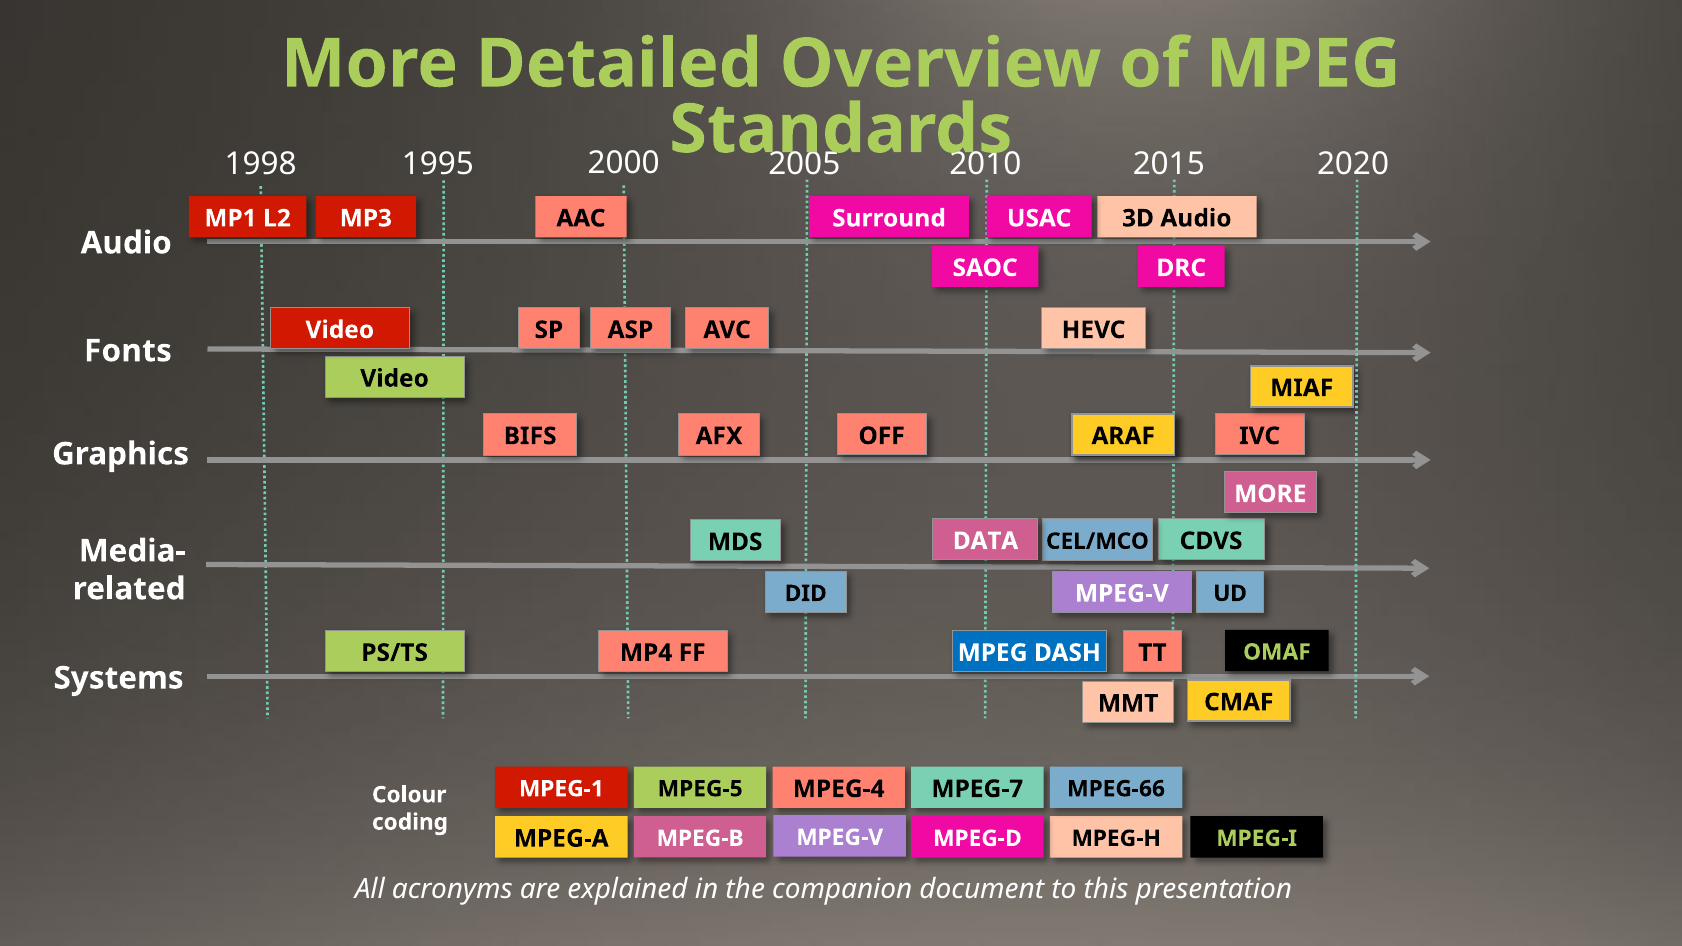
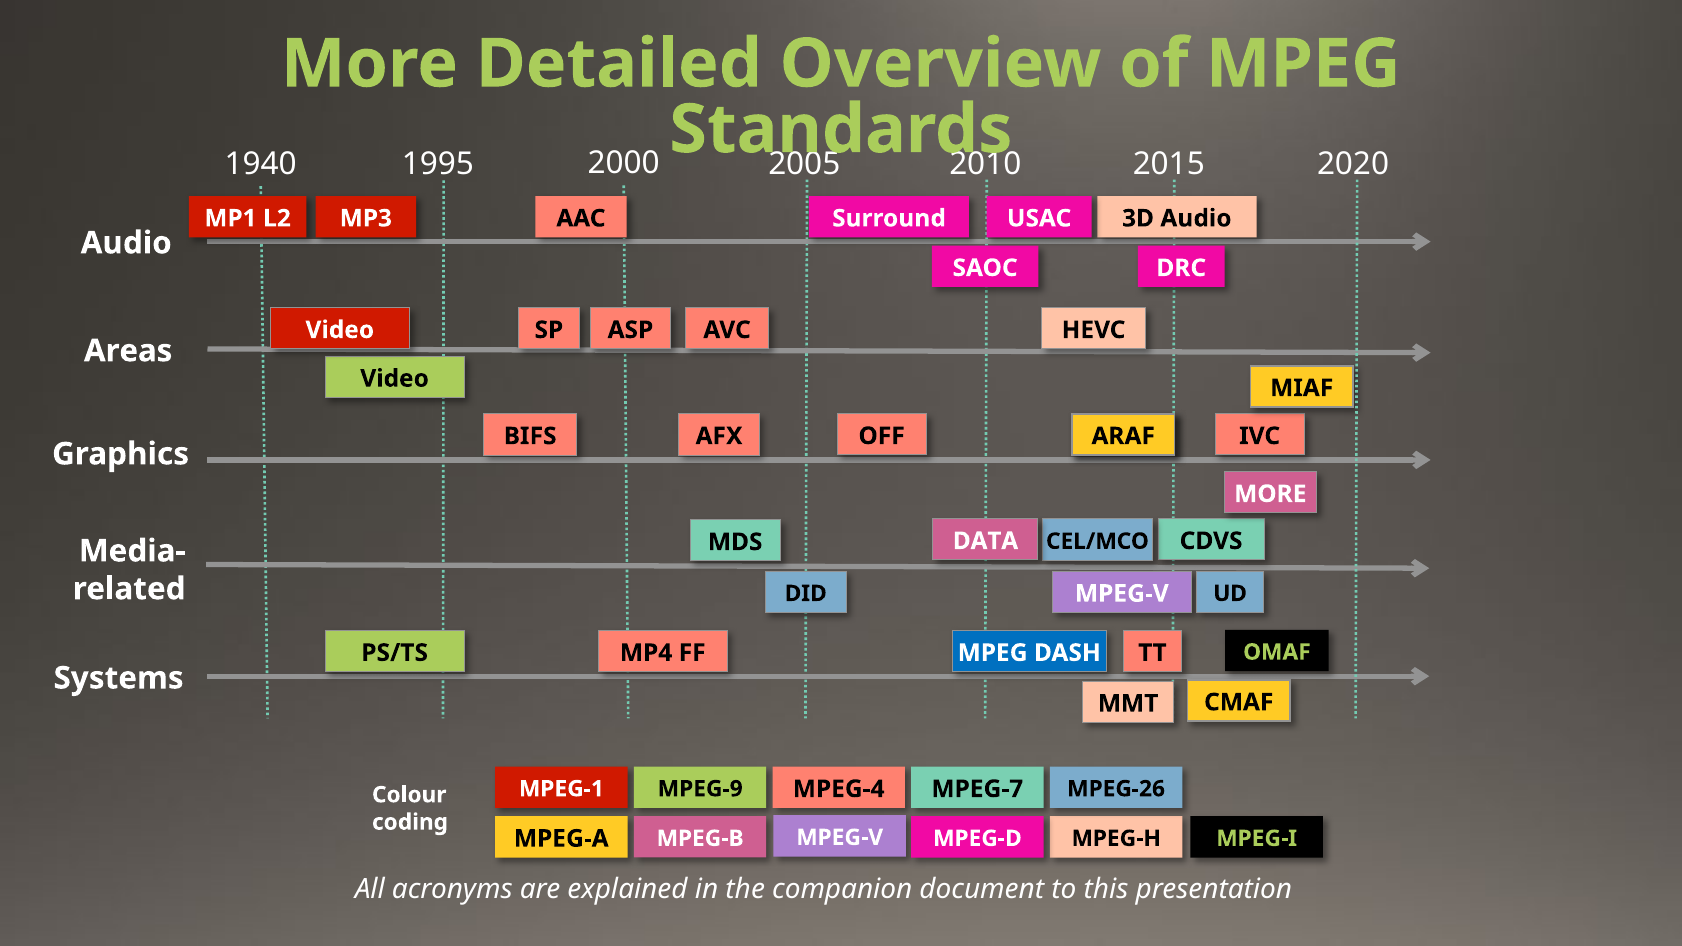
1998: 1998 -> 1940 (261, 164)
Fonts: Fonts -> Areas (128, 351)
MPEG-5: MPEG-5 -> MPEG-9 (700, 789)
MPEG-66: MPEG-66 -> MPEG-26 (1116, 789)
